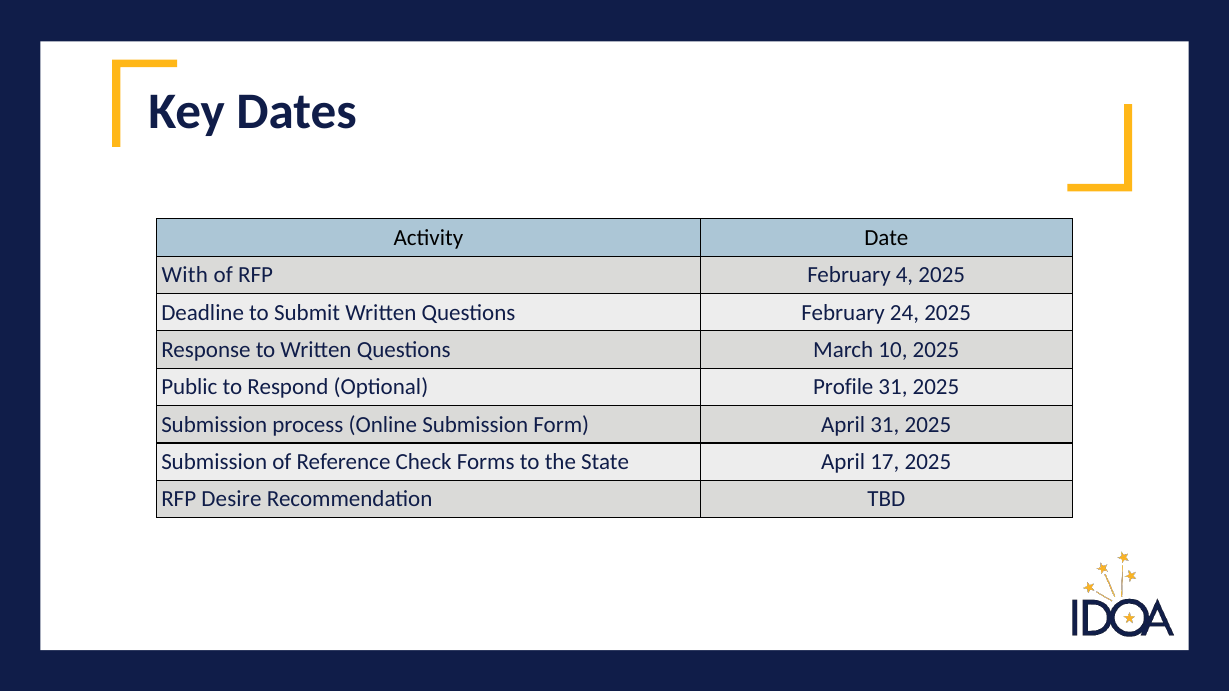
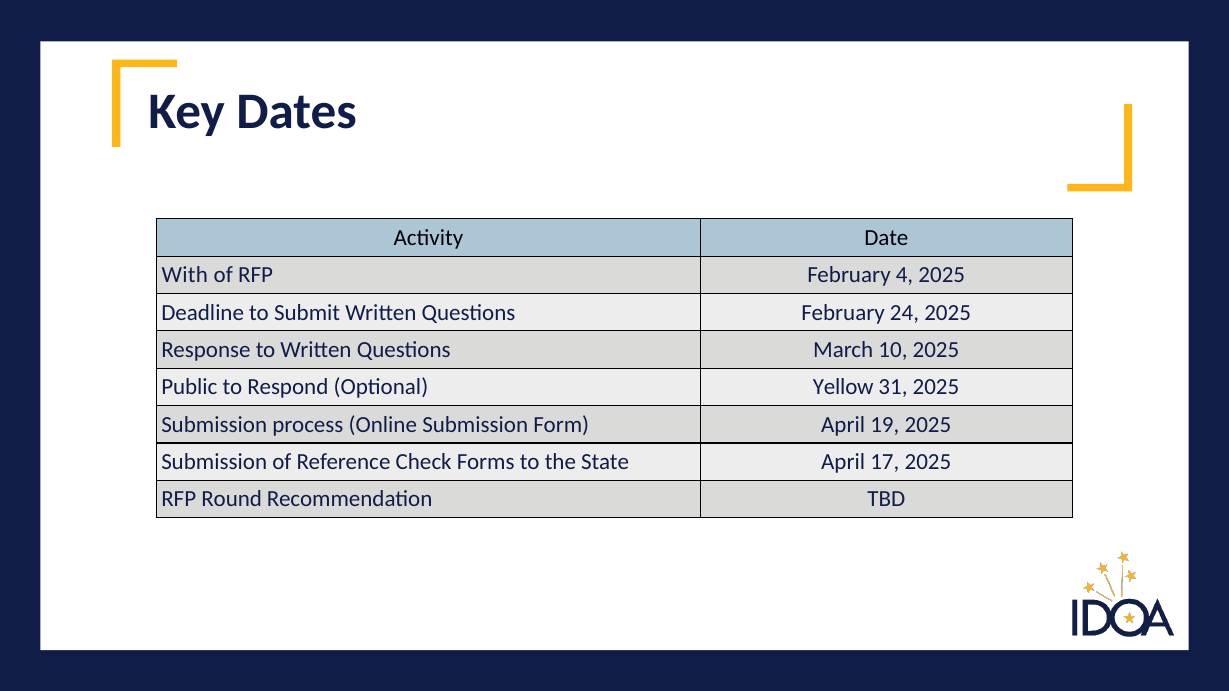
Profile: Profile -> Yellow (843, 387)
April 31: 31 -> 19 (885, 425)
Desire: Desire -> Round (232, 499)
